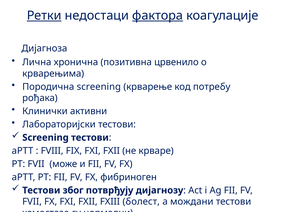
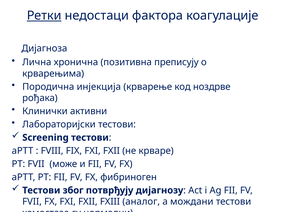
фактора underline: present -> none (158, 16)
црвенило: црвенило -> преписују (176, 62)
Породична screening: screening -> инјекција (99, 87)
потребу: потребу -> ноздрве (212, 87)
бoлест: бoлест -> аналог (141, 202)
